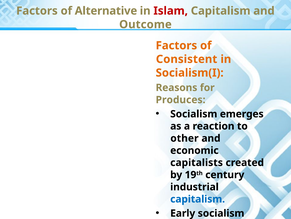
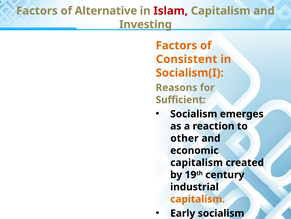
Outcome: Outcome -> Investing (146, 24)
Produces: Produces -> Sufficient (181, 99)
capitalists: capitalists -> capitalism (197, 162)
capitalism colour: blue -> orange (198, 198)
